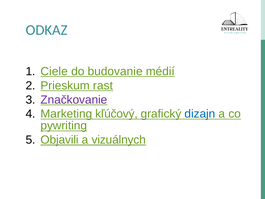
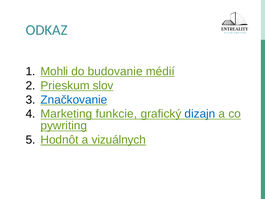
Ciele: Ciele -> Mohli (54, 71)
rast: rast -> slov (103, 85)
Značkovanie colour: purple -> blue (74, 100)
kľúčový: kľúčový -> funkcie (116, 114)
Objavili: Objavili -> Hodnôt (60, 140)
